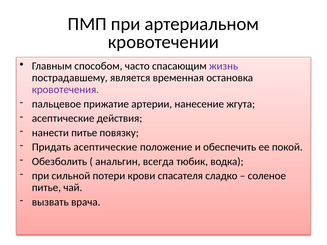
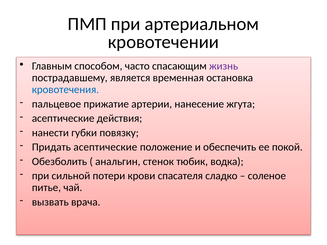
кровотечения colour: purple -> blue (65, 90)
нанести питье: питье -> губки (84, 133)
всегда: всегда -> стенок (158, 162)
